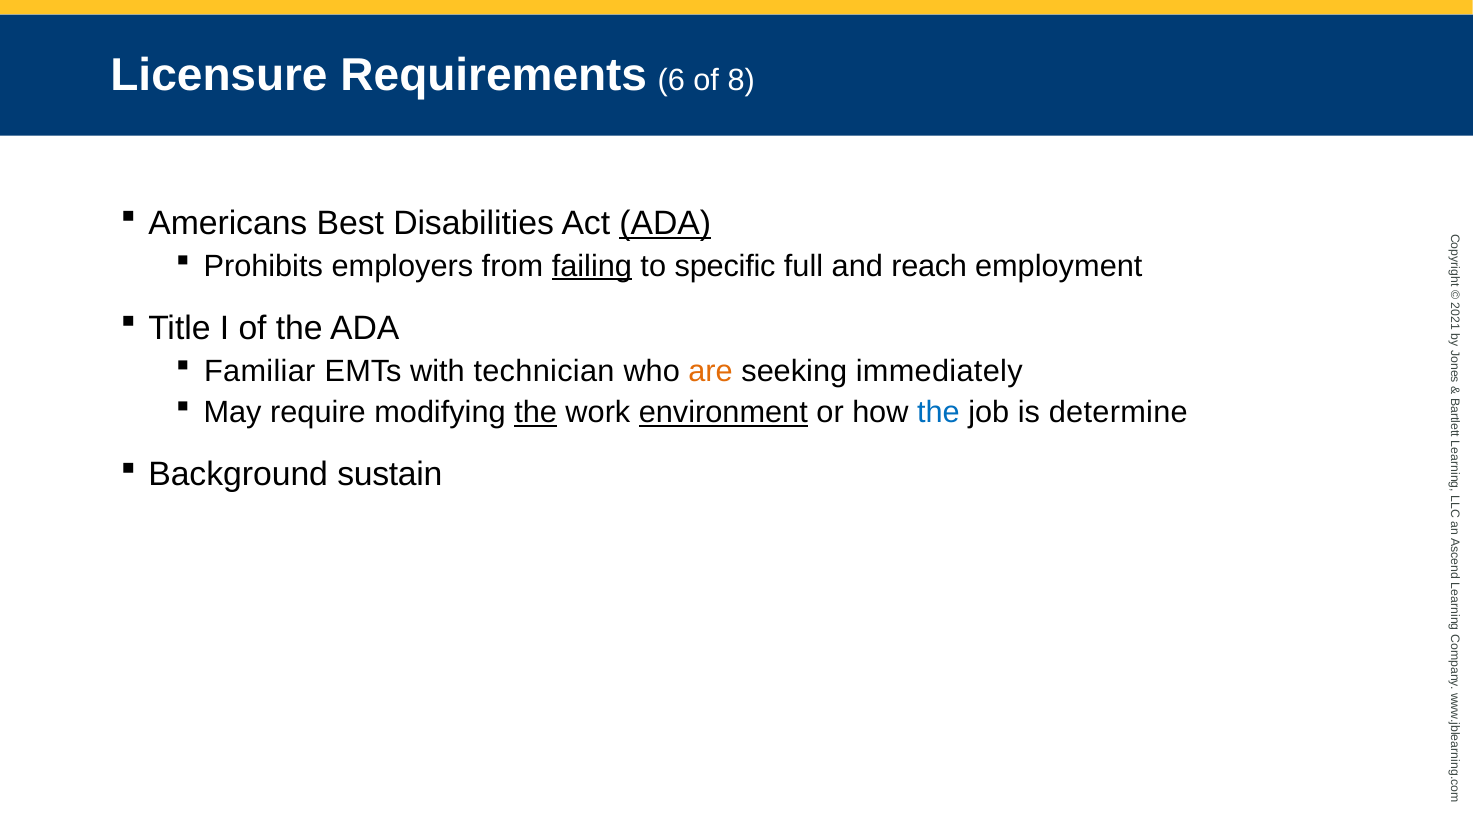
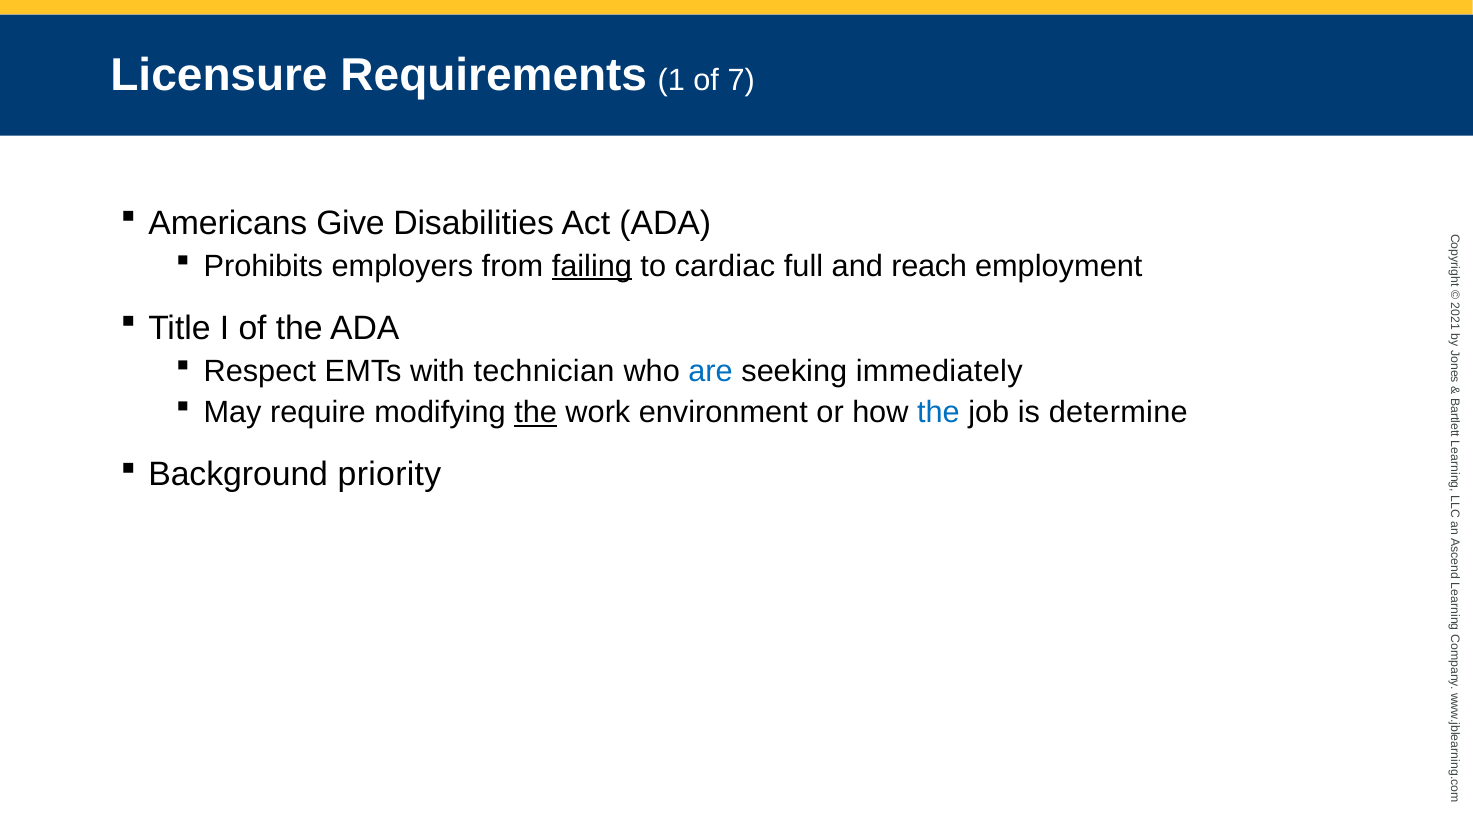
Requirements 6: 6 -> 1 (671, 81)
8: 8 -> 7 (741, 81)
Best: Best -> Give (351, 223)
ADA underline: present -> none (665, 223)
specific: specific -> cardiac (725, 266)
Familiar: Familiar -> Respect (260, 371)
are colour: orange -> blue (711, 371)
environment underline: present -> none (723, 412)
sustain: sustain -> priority (389, 474)
